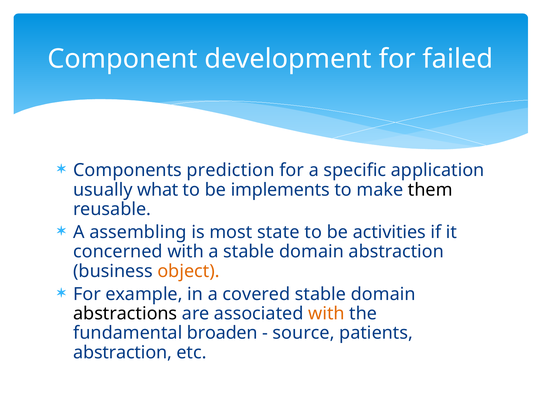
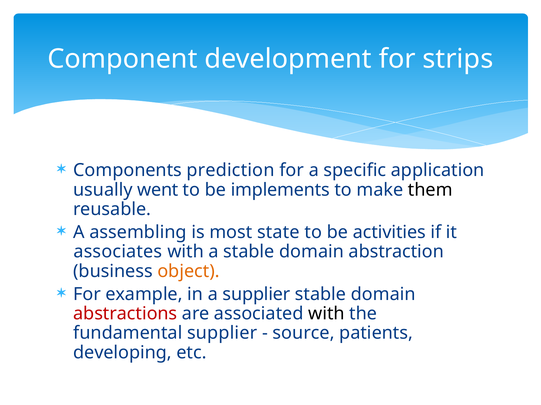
failed: failed -> strips (458, 59)
what: what -> went (158, 190)
concerned: concerned -> associates (118, 252)
a covered: covered -> supplier (257, 295)
abstractions colour: black -> red (125, 314)
with colour: orange -> black (326, 314)
fundamental broaden: broaden -> supplier (222, 334)
abstraction: abstraction -> developing (122, 353)
